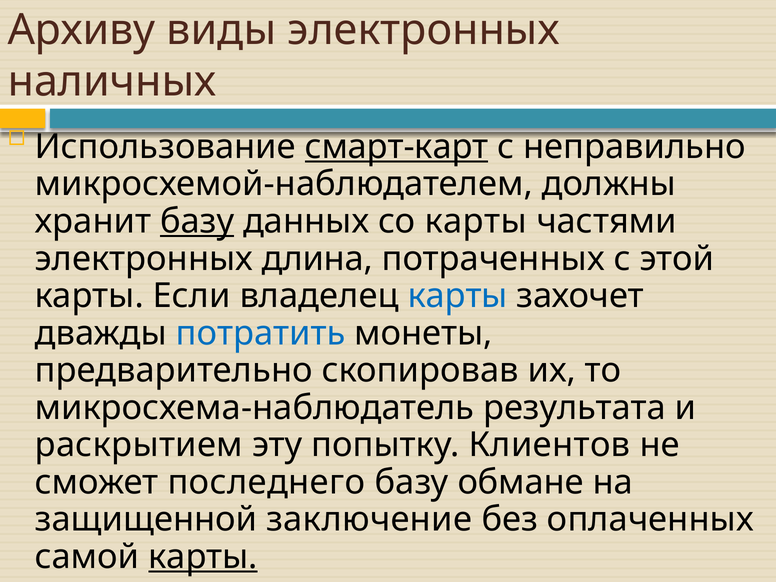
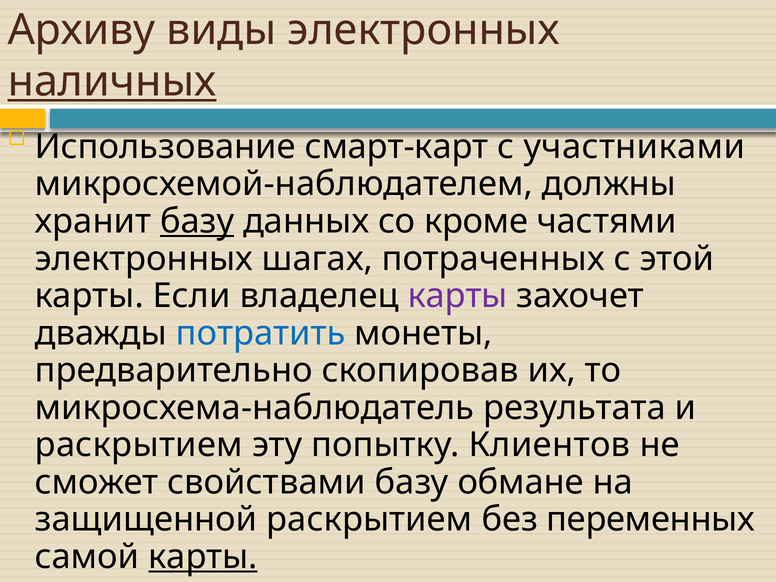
наличных underline: none -> present (112, 82)
смарт-карт underline: present -> none (397, 147)
неправильно: неправильно -> участниками (634, 147)
со карты: карты -> кроме (476, 221)
длина: длина -> шагах (317, 259)
карты colour: blue -> purple (458, 296)
последнего: последнего -> свойствами (267, 482)
защищенной заключение: заключение -> раскрытием (369, 520)
оплаченных: оплаченных -> переменных (651, 520)
